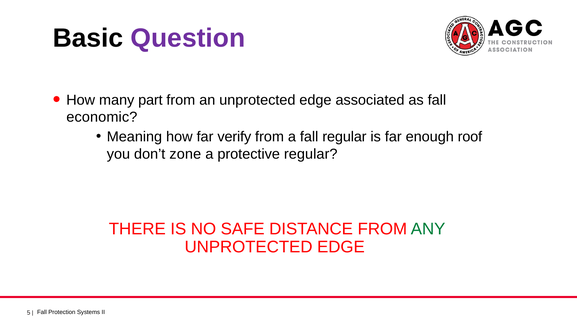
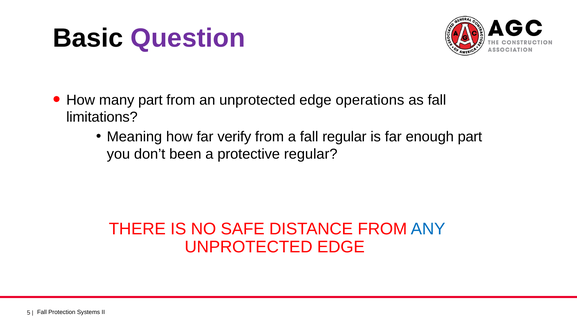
associated: associated -> operations (370, 100)
economic: economic -> limitations (102, 117)
enough roof: roof -> part (470, 137)
zone: zone -> been (185, 154)
ANY colour: green -> blue (428, 229)
